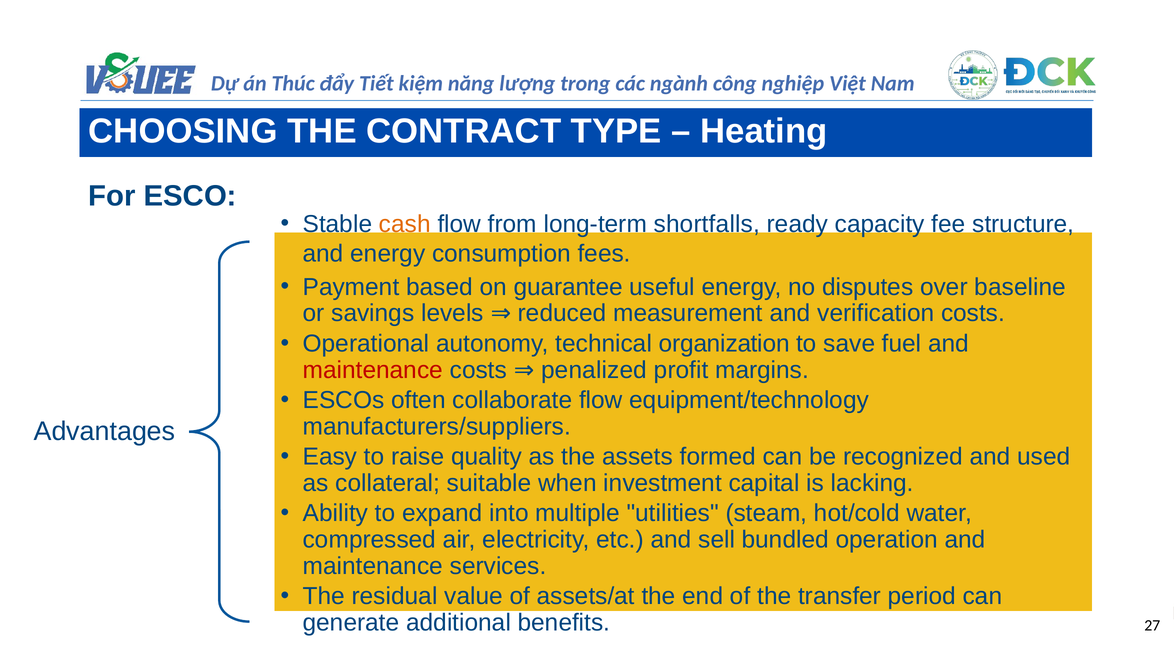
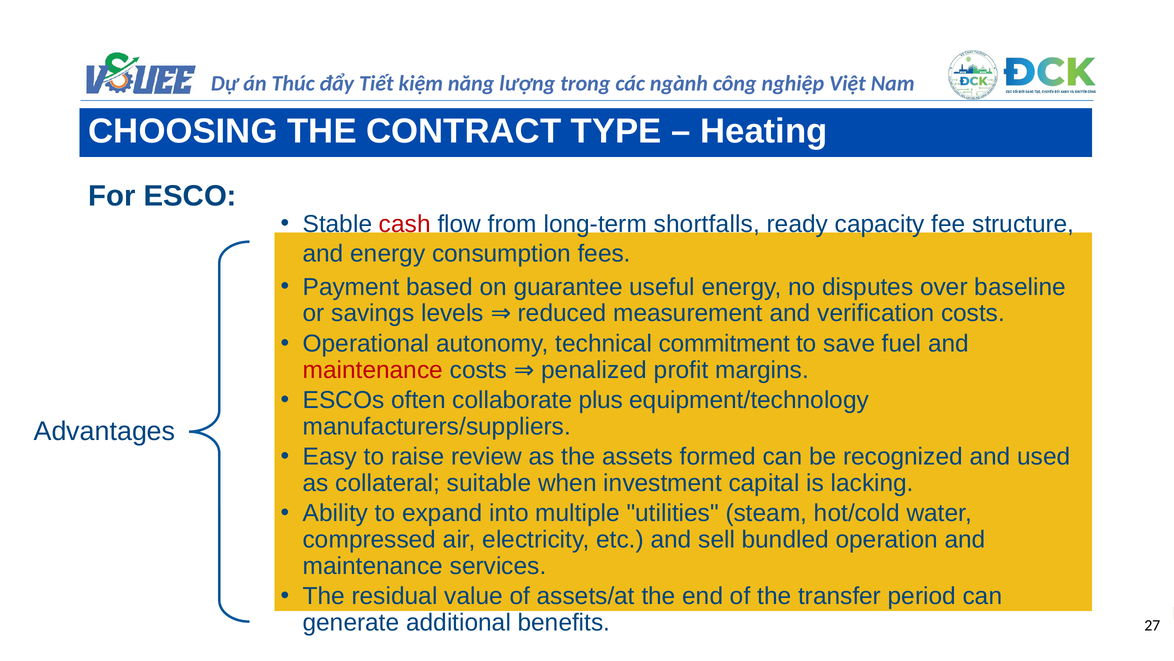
cash colour: orange -> red (405, 224)
organization: organization -> commitment (724, 343)
collaborate flow: flow -> plus (601, 400)
quality: quality -> review (486, 456)
